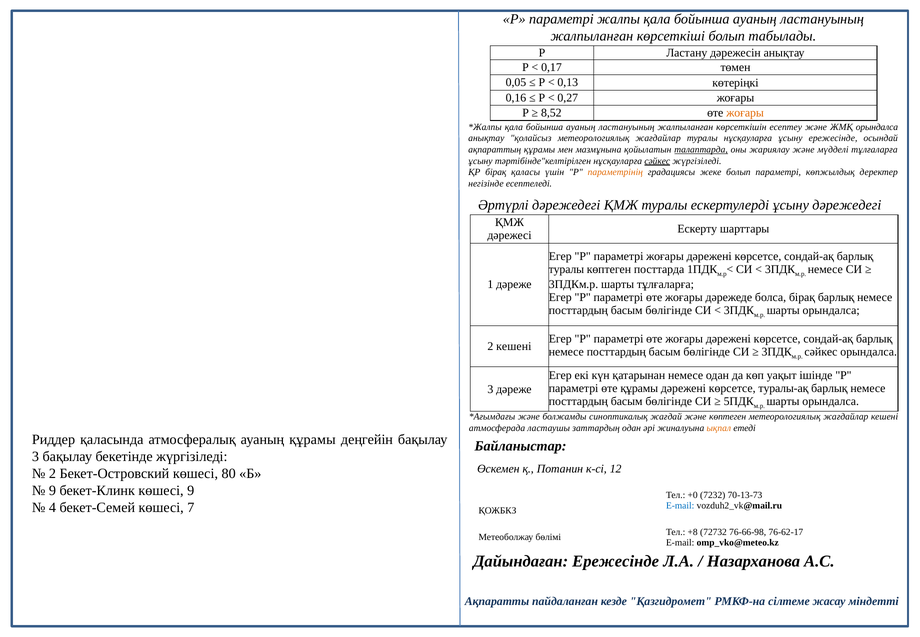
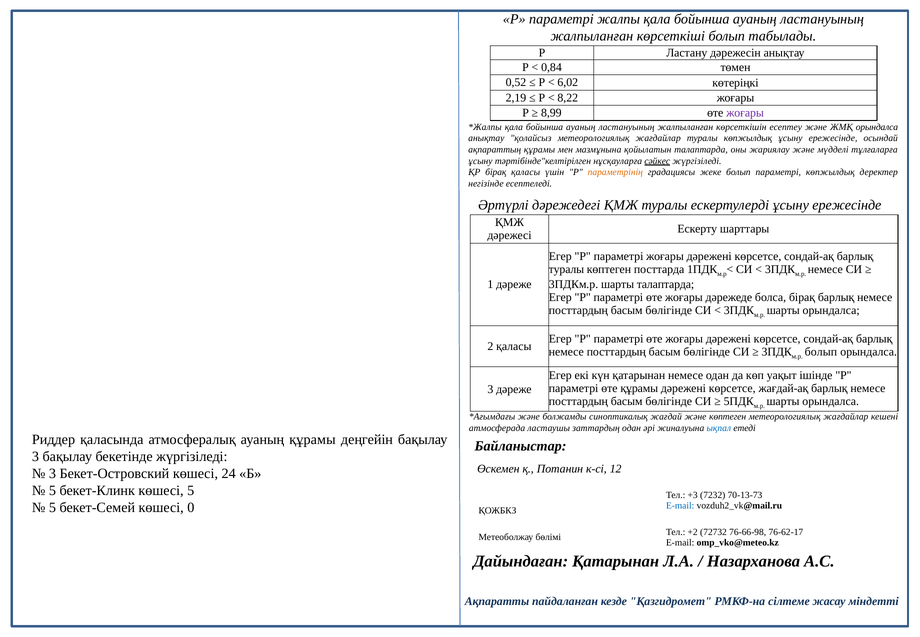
0,17: 0,17 -> 0,84 (551, 67)
0,05: 0,05 -> 0,52 (516, 82)
0,13: 0,13 -> 6,02 (568, 82)
0,16: 0,16 -> 2,19 (516, 98)
0,27: 0,27 -> 8,22 (568, 98)
8,52: 8,52 -> 8,99 (551, 113)
жоғары colour: orange -> purple (745, 113)
туралы нұсқауларға: нұсқауларға -> көпжылдық (748, 138)
талаптарда underline: present -> none (701, 150)
ескертулерді ұсыну дәрежедегі: дәрежедегі -> ережесінде (847, 205)
шарты тұлғаларға: тұлғаларға -> талаптарда (665, 284)
2 кешені: кешені -> қаласы (514, 346)
сәйкес: сәйкес -> болып (821, 352)
туралы-ақ: туралы-ақ -> жағдай-ақ (783, 388)
ықпал colour: orange -> blue (719, 428)
2: 2 -> 3 (53, 474)
80: 80 -> 24 (229, 474)
9: 9 -> 5 (53, 491)
көшесі 9: 9 -> 5 (191, 491)
+0: +0 -> +3 (693, 495)
4: 4 -> 5 (53, 508)
7: 7 -> 0 (191, 508)
+8: +8 -> +2 (693, 532)
Дайындаған Ережесінде: Ережесінде -> Қатарынан (616, 561)
